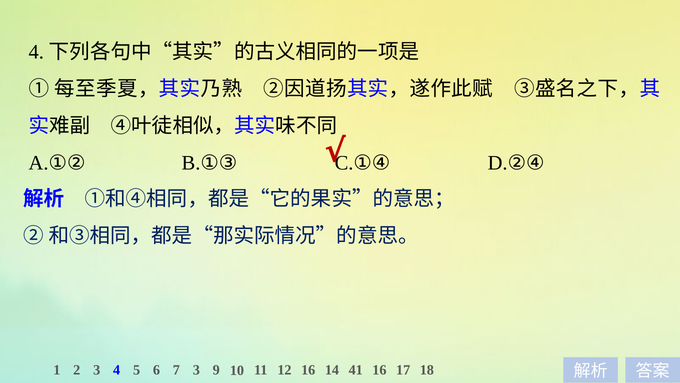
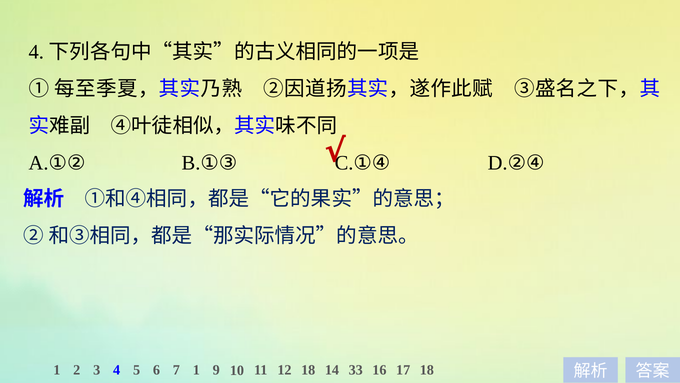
7 3: 3 -> 1 (196, 370)
12 16: 16 -> 18 (308, 370)
41: 41 -> 33 (356, 370)
